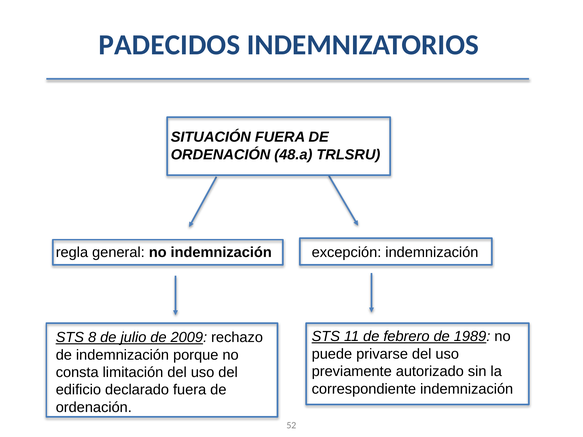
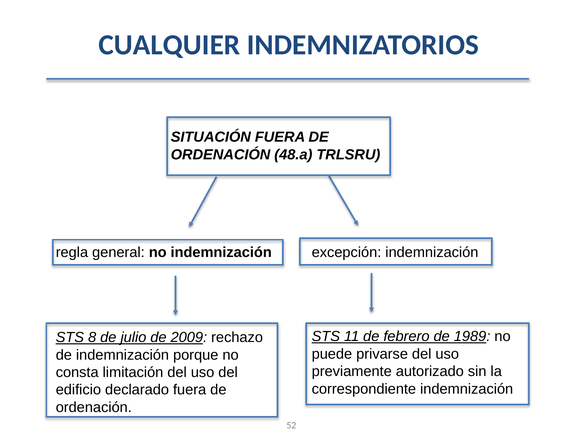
PADECIDOS: PADECIDOS -> CUALQUIER (169, 45)
